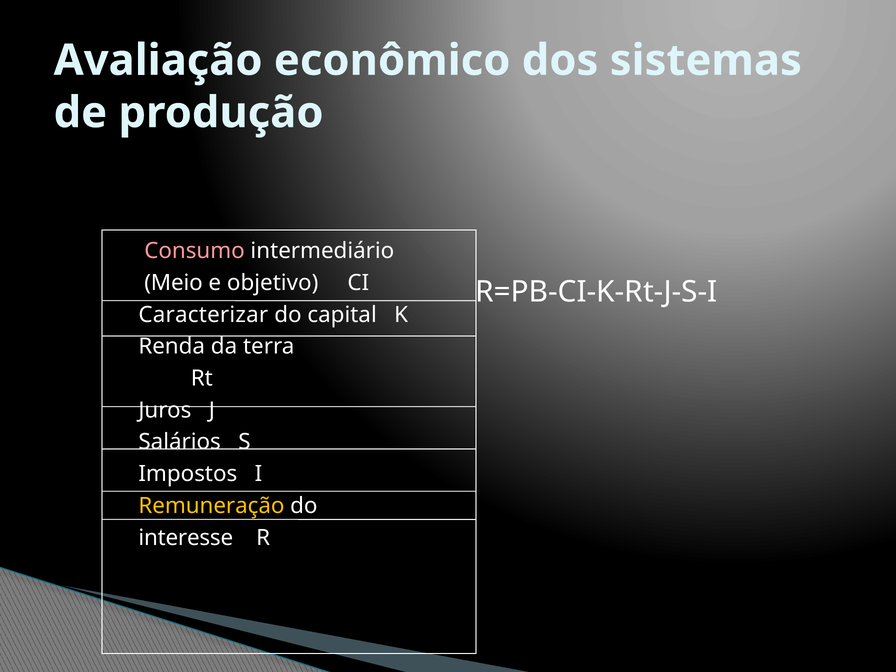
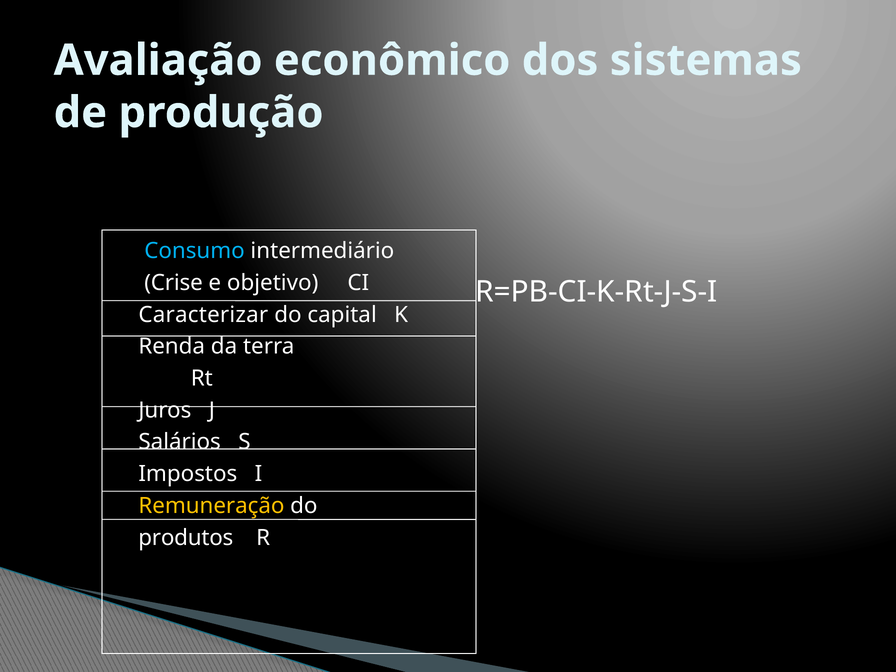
Consumo colour: pink -> light blue (195, 251)
Meio: Meio -> Crise (174, 283)
interesse: interesse -> produtos (186, 538)
